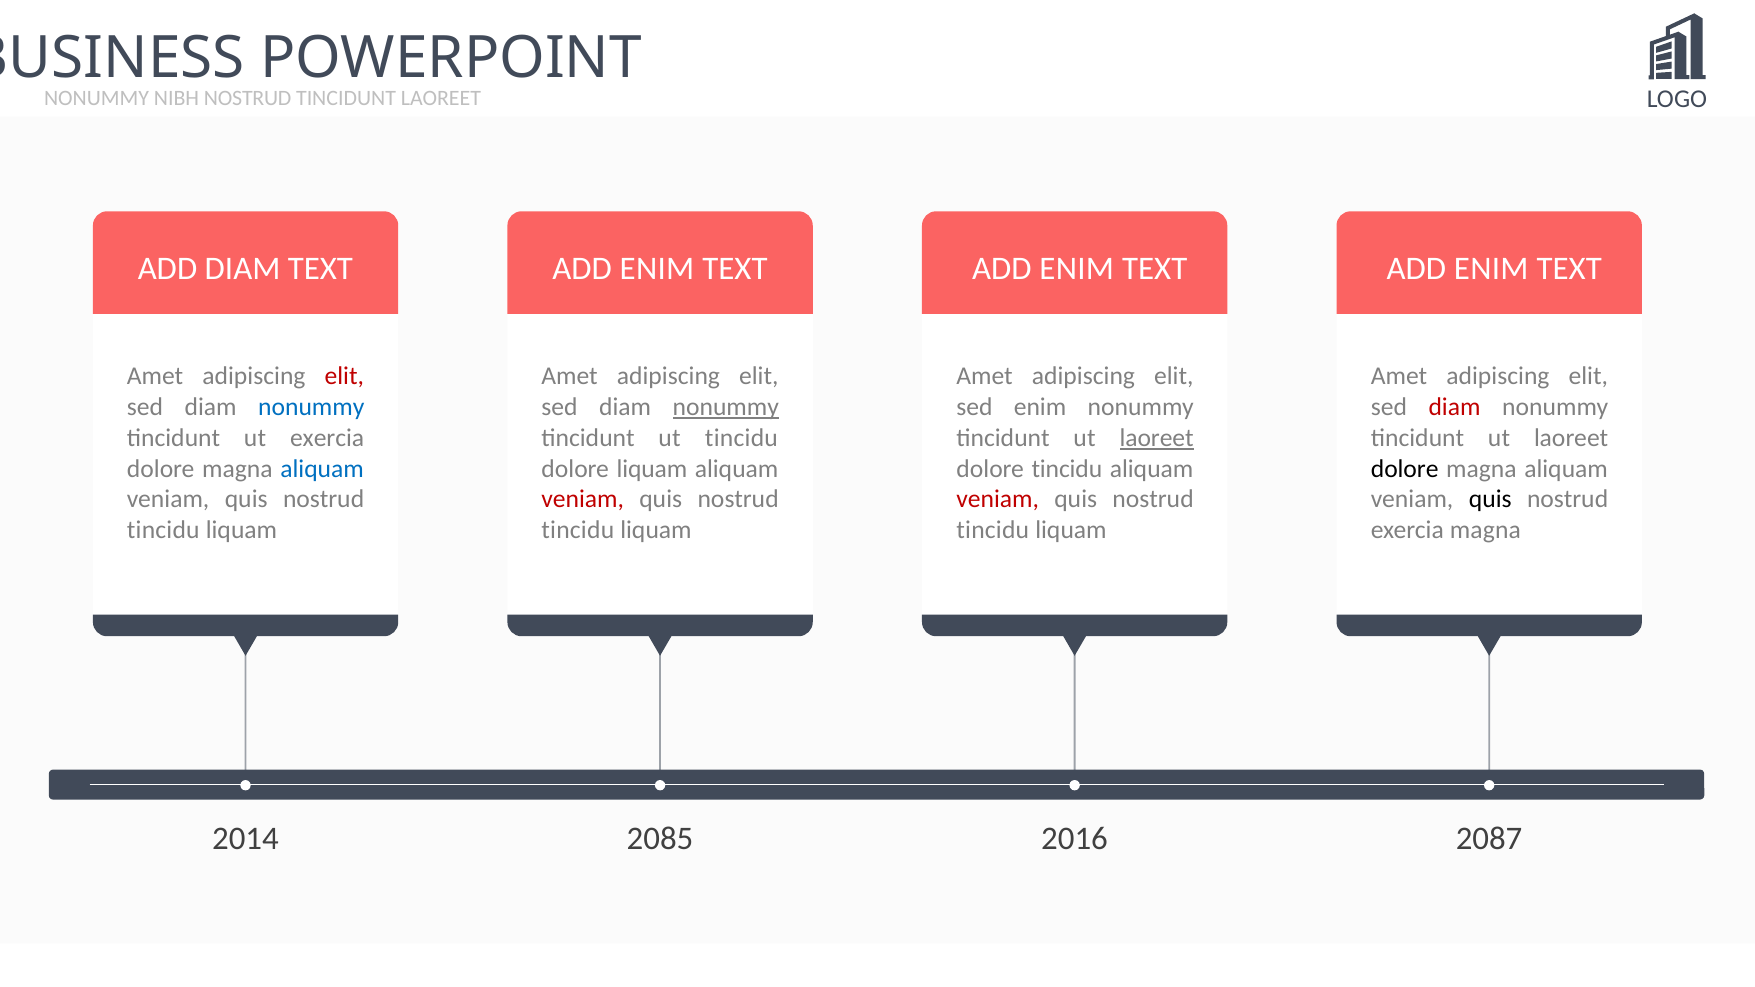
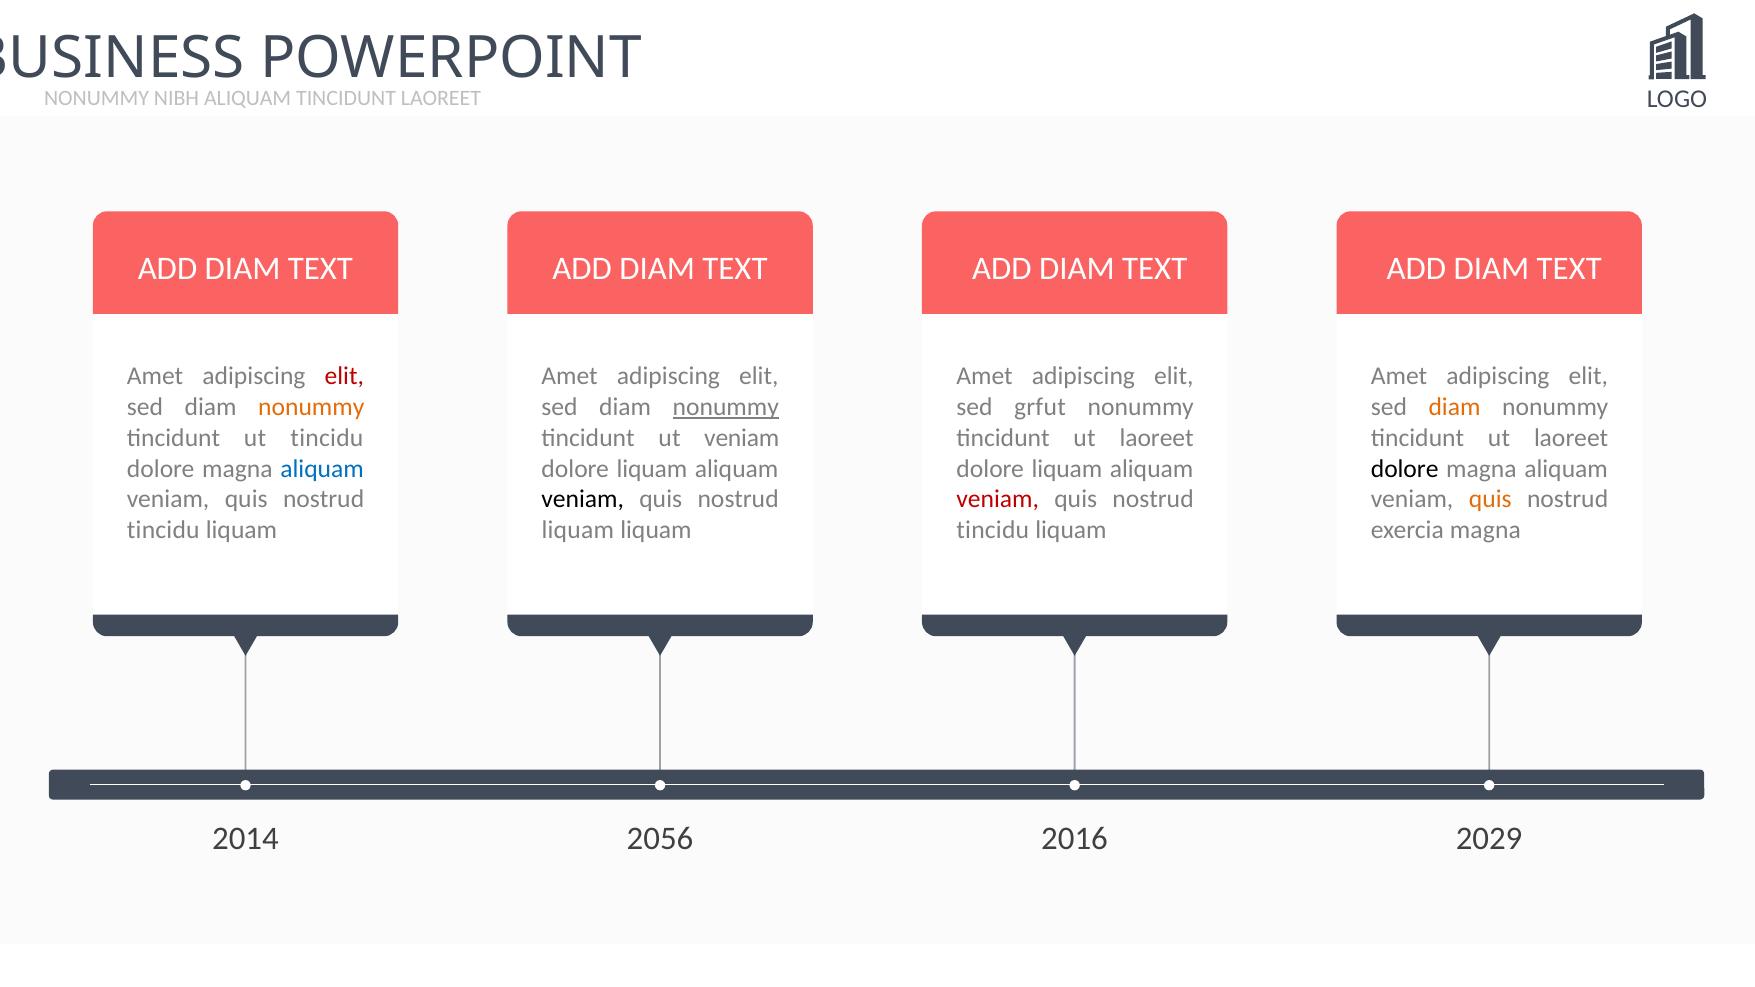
NOSTRUD: NOSTRUD -> ALIQUAM (248, 98)
ENIM: ENIM -> DIAM (657, 269)
ENIM: ENIM -> DIAM (1077, 269)
ENIM: ENIM -> DIAM (1491, 269)
nonummy colour: blue -> orange (311, 407)
sed enim: enim -> grfut (1040, 407)
diam colour: red -> orange (1455, 407)
ut exercia: exercia -> tincidu (327, 438)
ut tincidu: tincidu -> veniam (742, 438)
laoreet underline: present -> none (1157, 438)
tincidu: tincidu -> liquam (1067, 469)
veniam colour: red -> black (583, 499)
quis colour: black -> orange (1490, 499)
tincidu: tincidu -> liquam (578, 530)
2085: 2085 -> 2056 (660, 839)
2087: 2087 -> 2029 (1489, 839)
